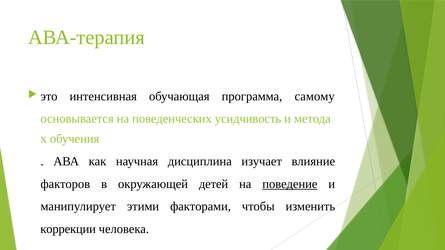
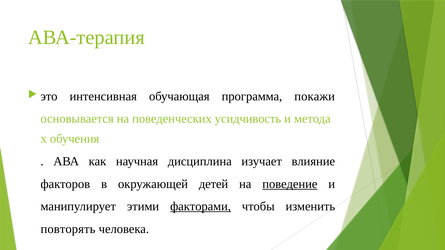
самому: самому -> покажи (315, 96)
факторами underline: none -> present (201, 207)
коррекции: коррекции -> повторять (68, 229)
